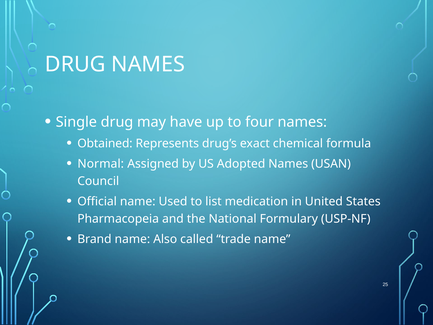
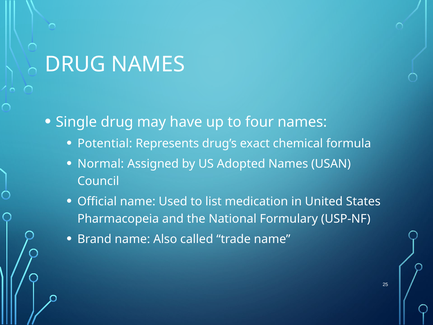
Obtained: Obtained -> Potential (105, 143)
